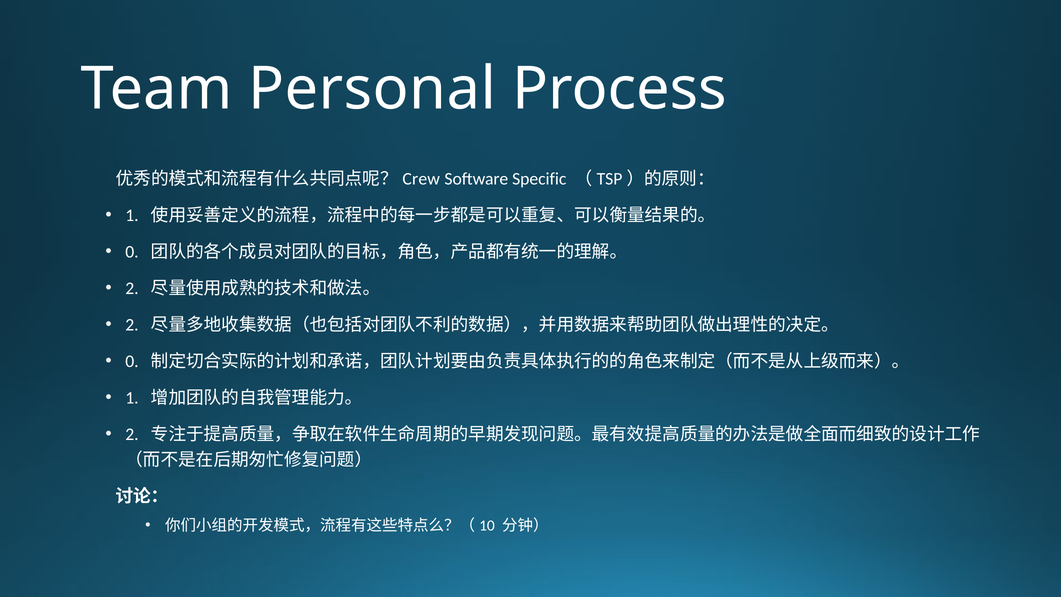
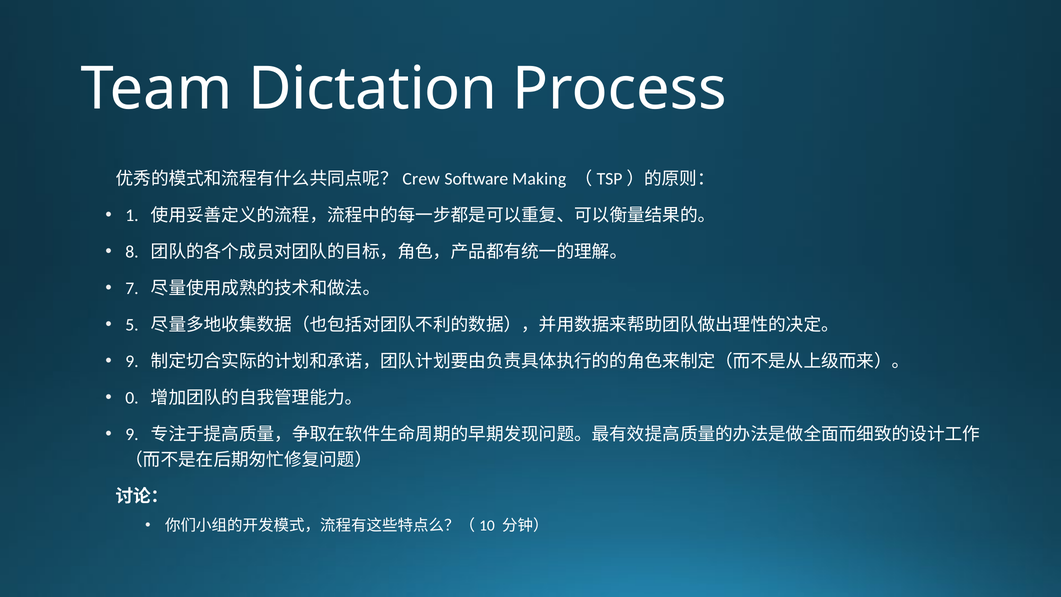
Personal: Personal -> Dictation (373, 89)
Specific: Specific -> Making (539, 179)
0: 0 -> 8 (132, 252)
2: 2 -> 7 (132, 288)
2: 2 -> 5 (132, 325)
0: 0 -> 9 (132, 361)
1: 1 -> 0 (132, 398)
2: 2 -> 9 (132, 434)
